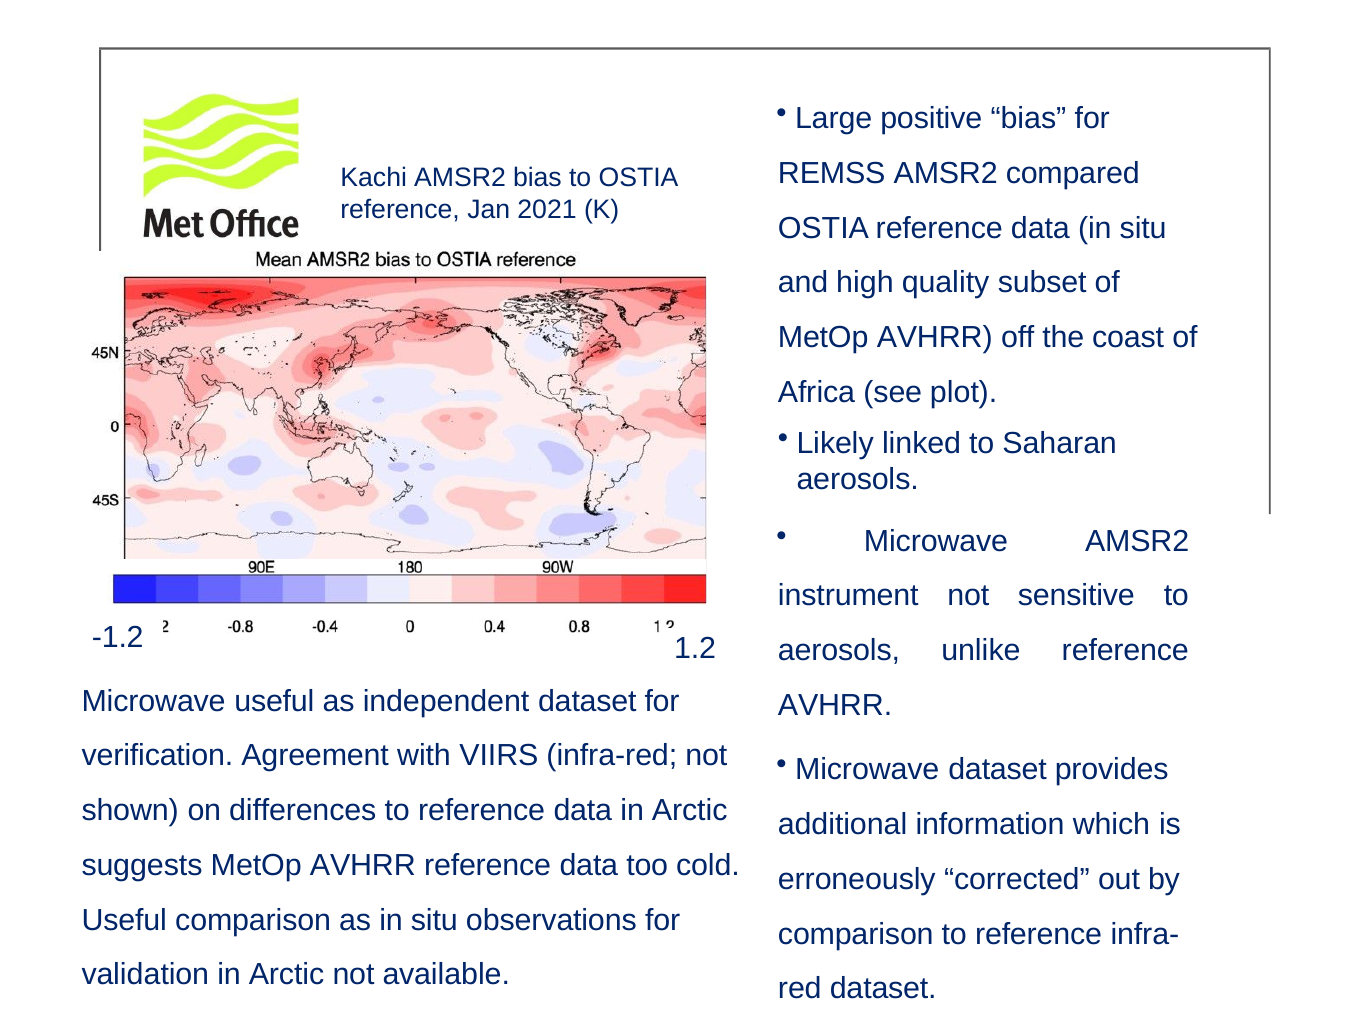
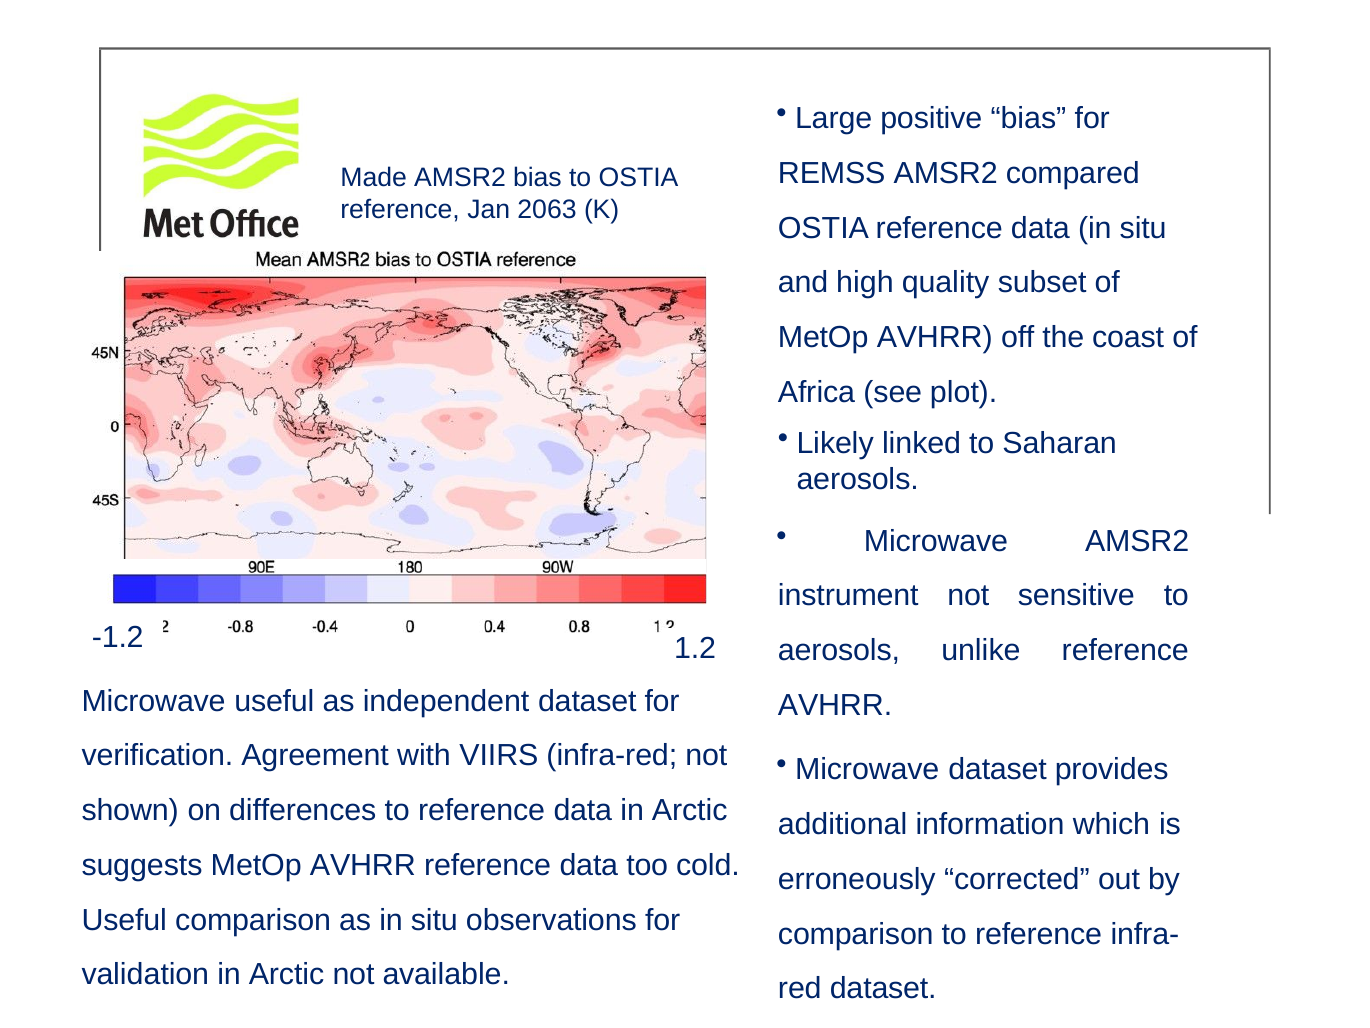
Kachi: Kachi -> Made (374, 178)
2021: 2021 -> 2063 (547, 210)
